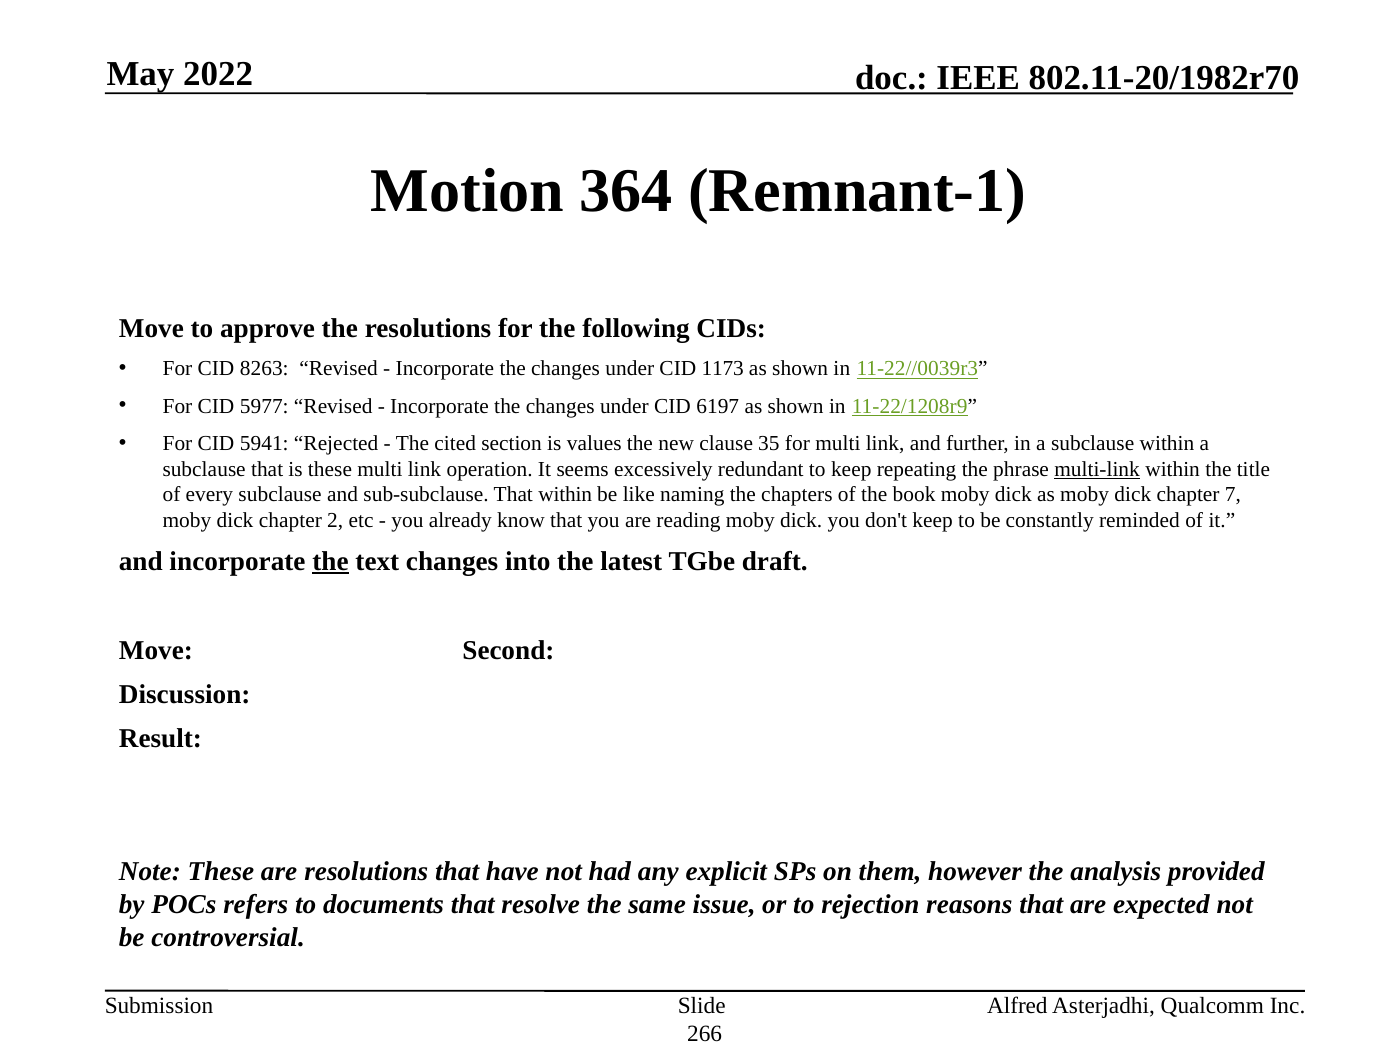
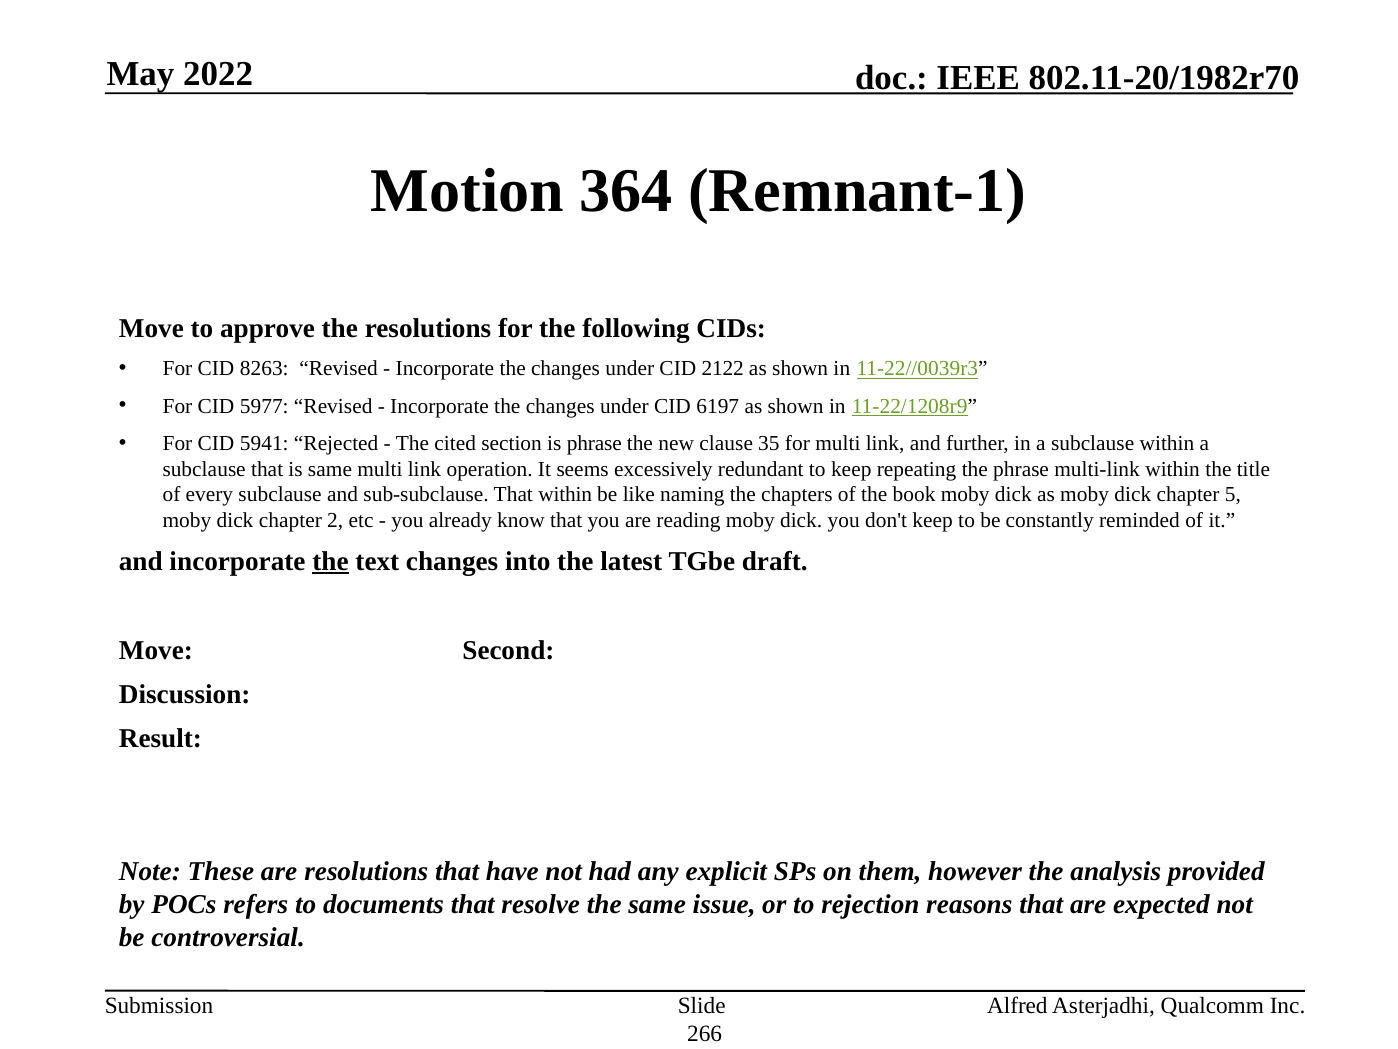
1173: 1173 -> 2122 (723, 369)
is values: values -> phrase (594, 443)
is these: these -> same (330, 469)
multi-link underline: present -> none (1097, 469)
7: 7 -> 5 (1233, 494)
